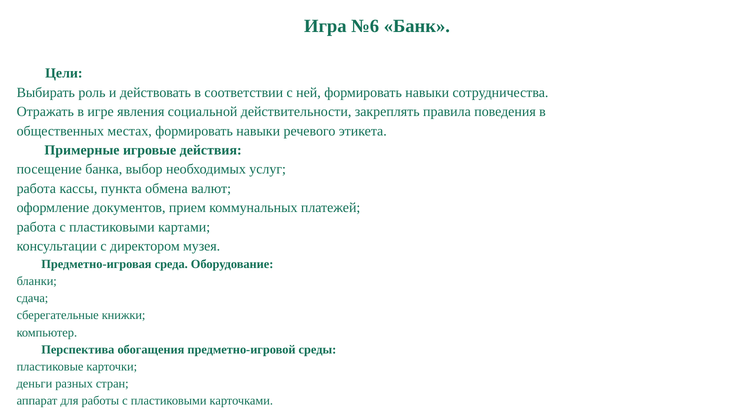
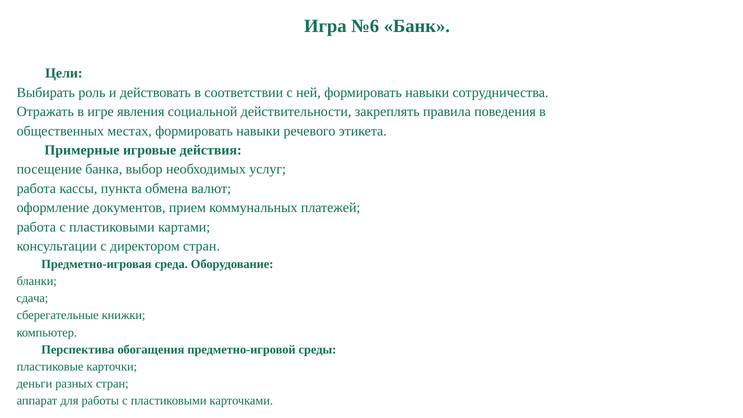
директором музея: музея -> стран (202, 246)
